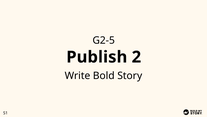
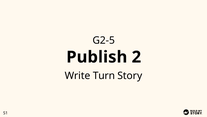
Bold: Bold -> Turn (104, 75)
